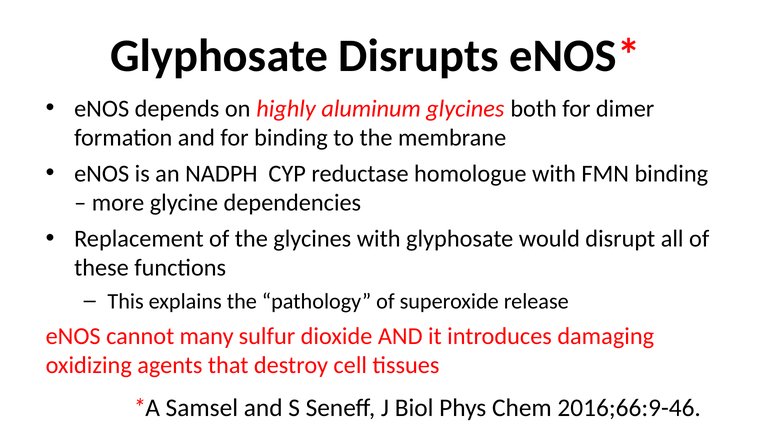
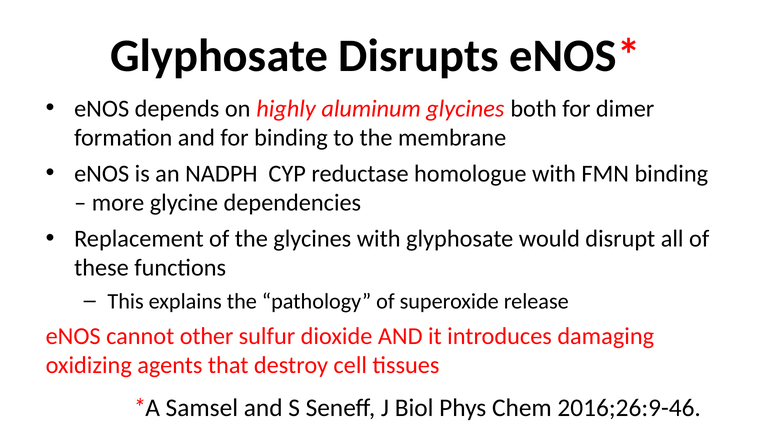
many: many -> other (207, 336)
2016;66:9-46: 2016;66:9-46 -> 2016;26:9-46 (629, 408)
